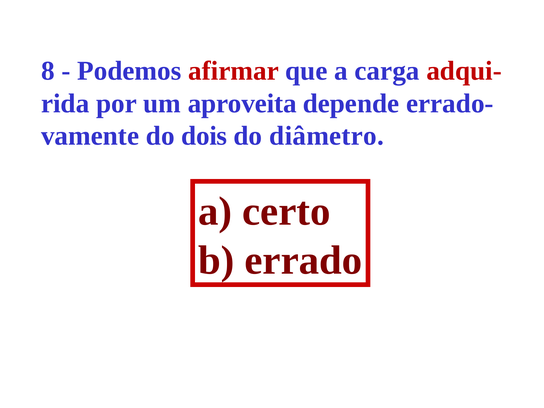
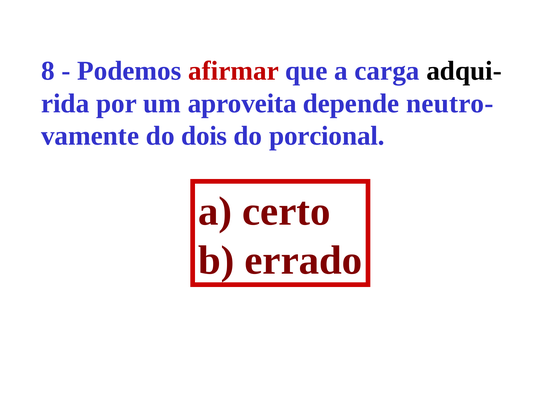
adqui- colour: red -> black (464, 71)
errado-: errado- -> neutro- (450, 103)
diâmetro: diâmetro -> porcional (327, 136)
